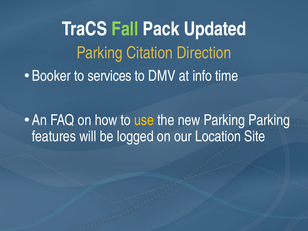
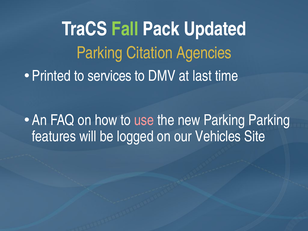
Direction: Direction -> Agencies (204, 53)
Booker: Booker -> Printed (51, 76)
info: info -> last (202, 76)
use colour: yellow -> pink (144, 120)
Location: Location -> Vehicles (218, 136)
